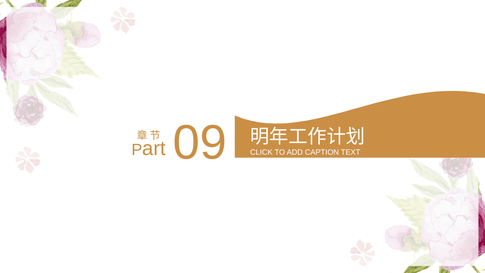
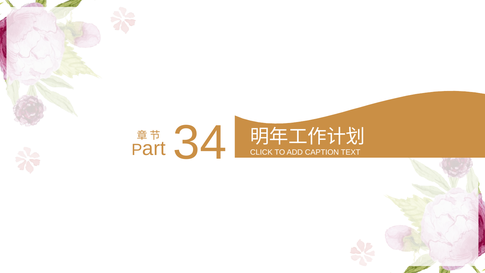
09: 09 -> 34 (200, 143)
